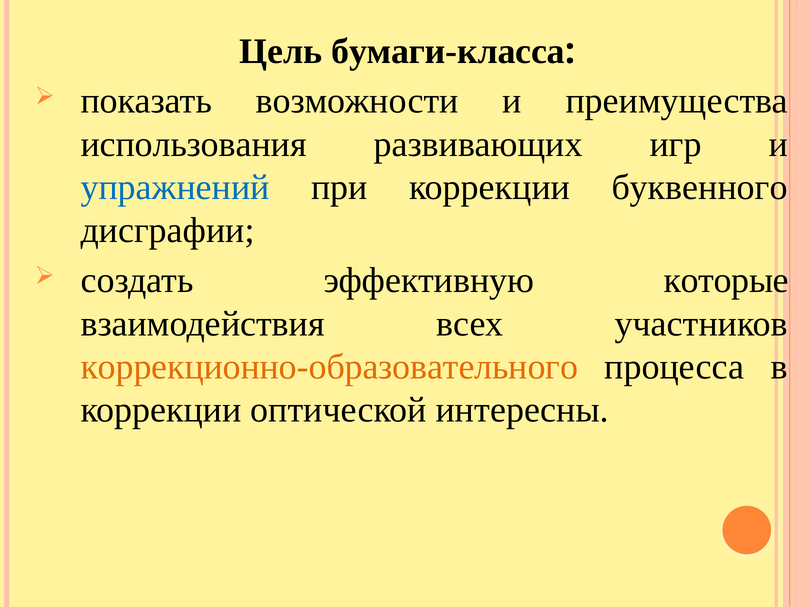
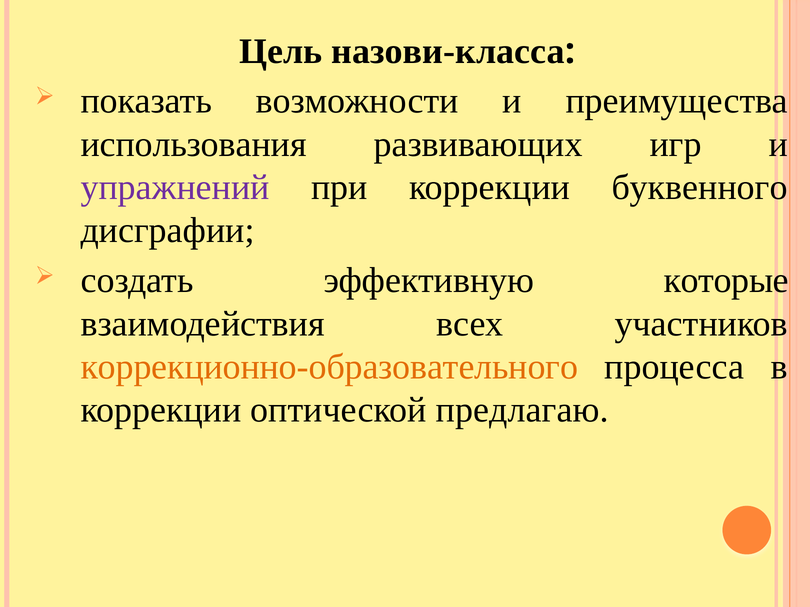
бумаги-класса: бумаги-класса -> назови-класса (448, 51)
упражнений colour: blue -> purple (175, 188)
интересны: интересны -> предлагаю (522, 410)
